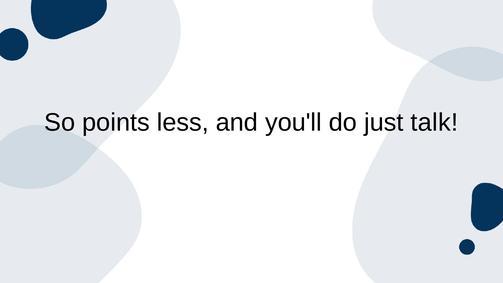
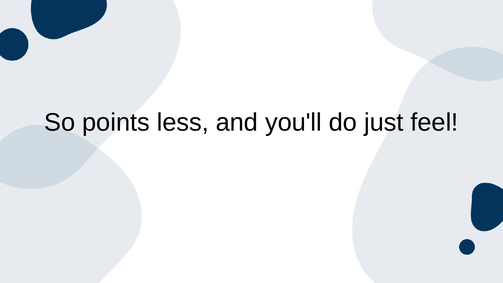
talk: talk -> feel (434, 123)
